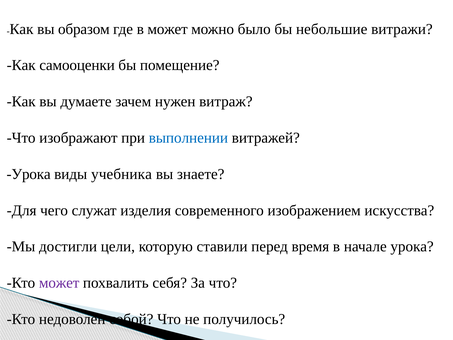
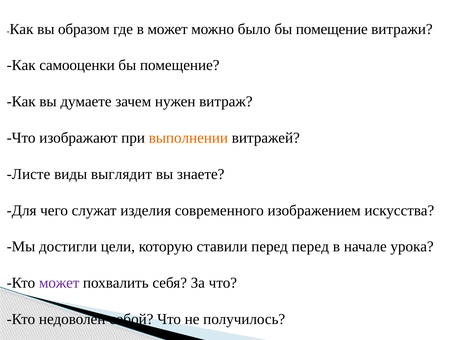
было бы небольшие: небольшие -> помещение (332, 29)
выполнении colour: blue -> orange (188, 138)
Урока: Урока -> Листе (29, 174)
учебника: учебника -> выглядит (122, 174)
перед время: время -> перед (310, 246)
